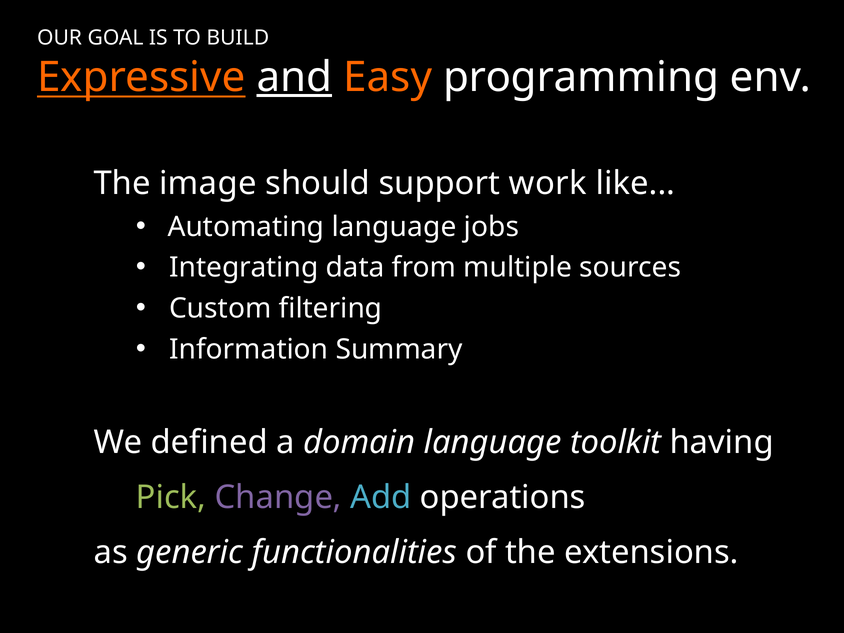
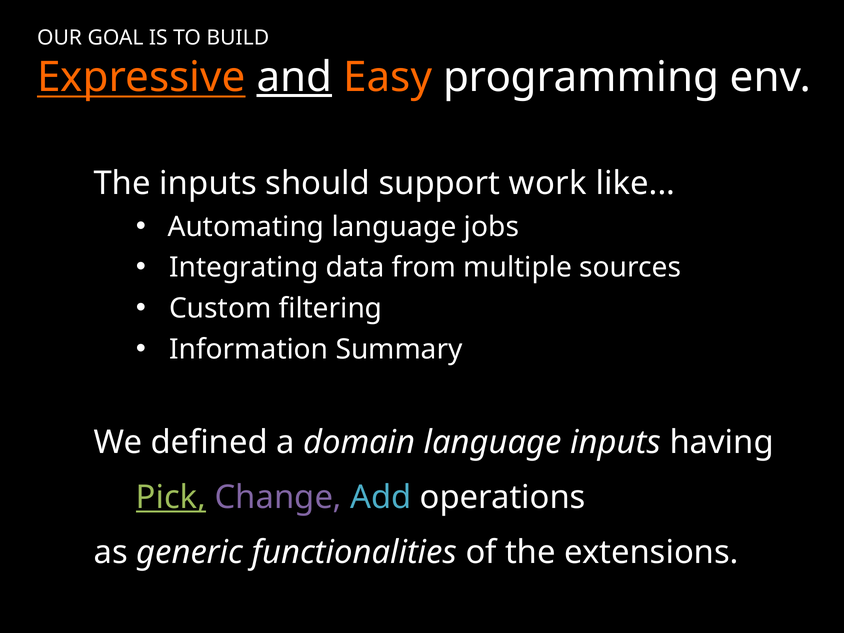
The image: image -> inputs (208, 184)
language toolkit: toolkit -> inputs (616, 442)
Pick underline: none -> present (171, 497)
